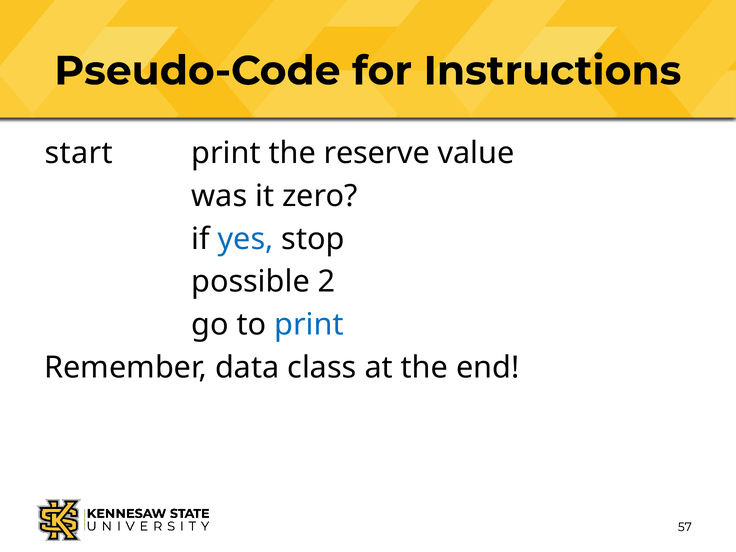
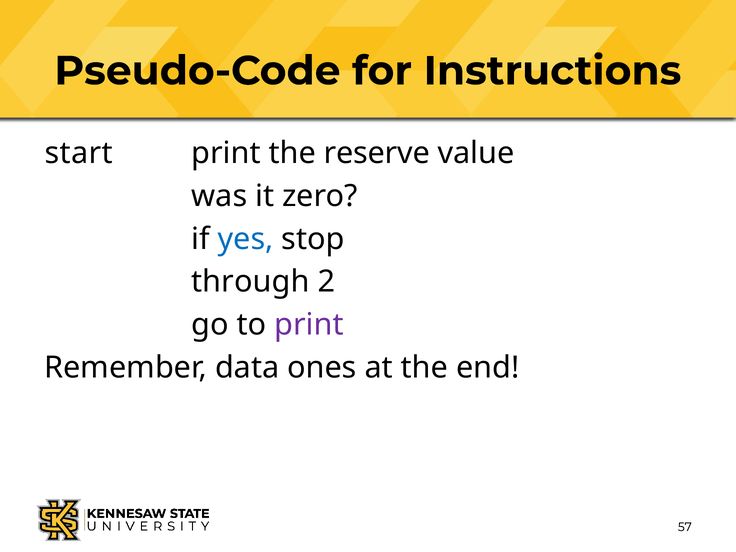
possible: possible -> through (251, 282)
print colour: blue -> purple (309, 325)
class: class -> ones (322, 368)
